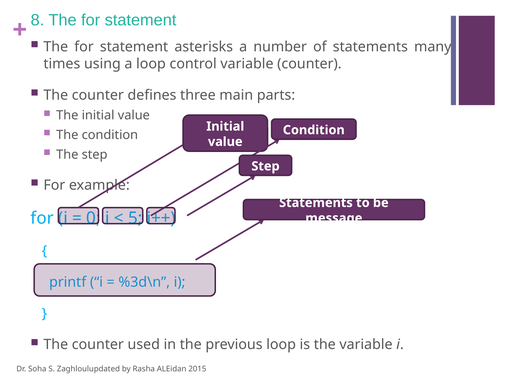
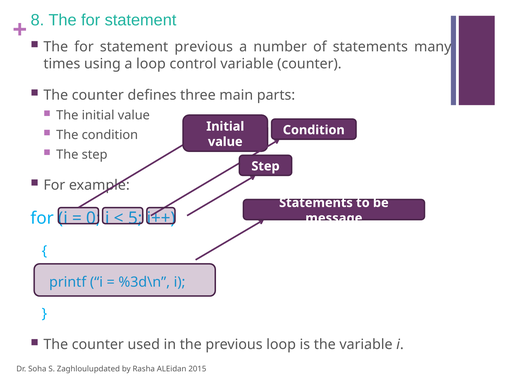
statement asterisks: asterisks -> previous (204, 47)
